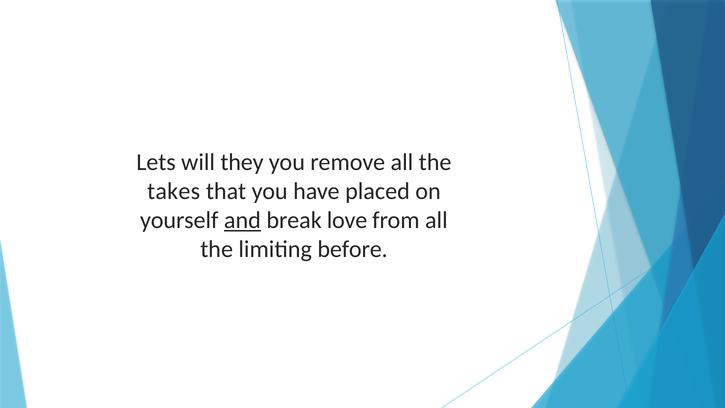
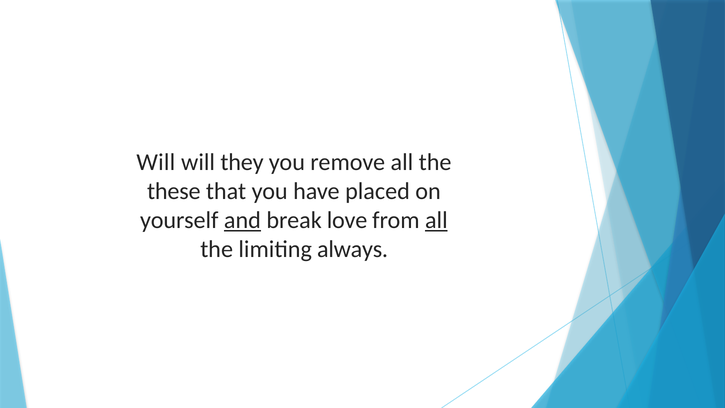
Lets: Lets -> Will (156, 162)
takes: takes -> these (174, 191)
all underline: none -> present (436, 220)
before: before -> always (353, 249)
